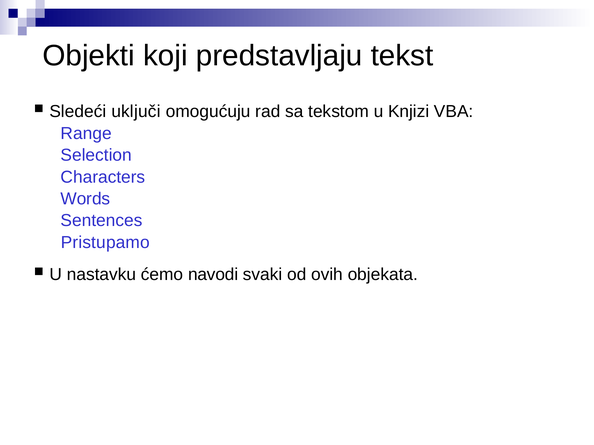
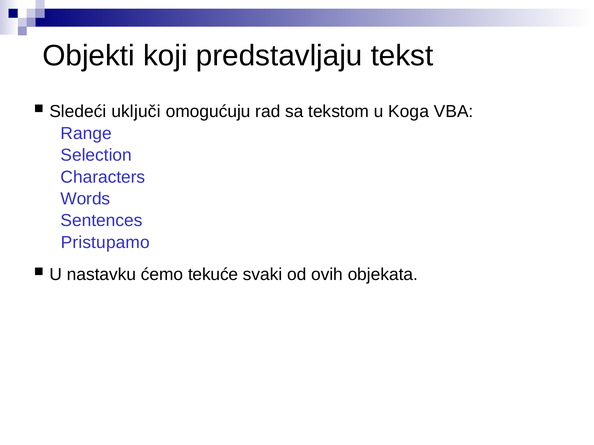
Knjizi: Knjizi -> Koga (409, 112)
navodi: navodi -> tekuće (213, 275)
